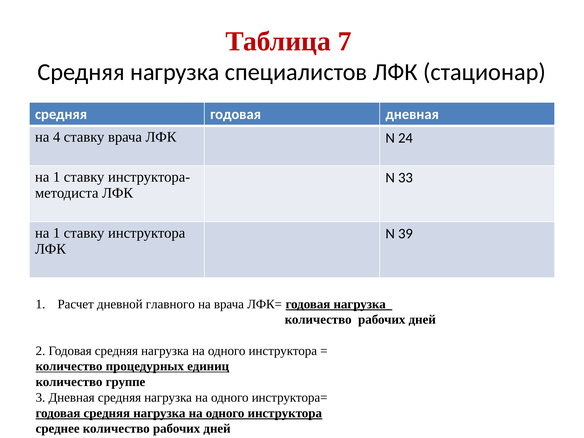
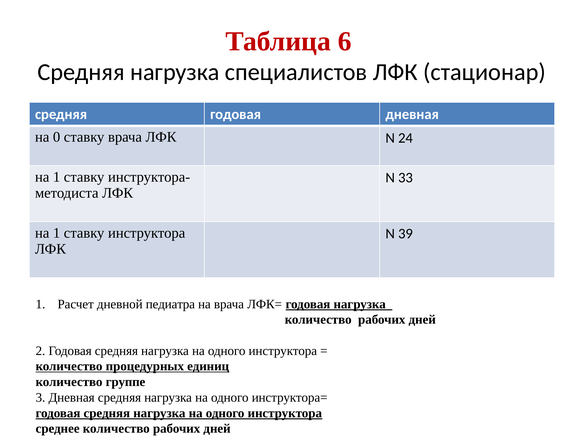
7: 7 -> 6 (345, 41)
4: 4 -> 0 (57, 137)
главного: главного -> педиатра (170, 304)
